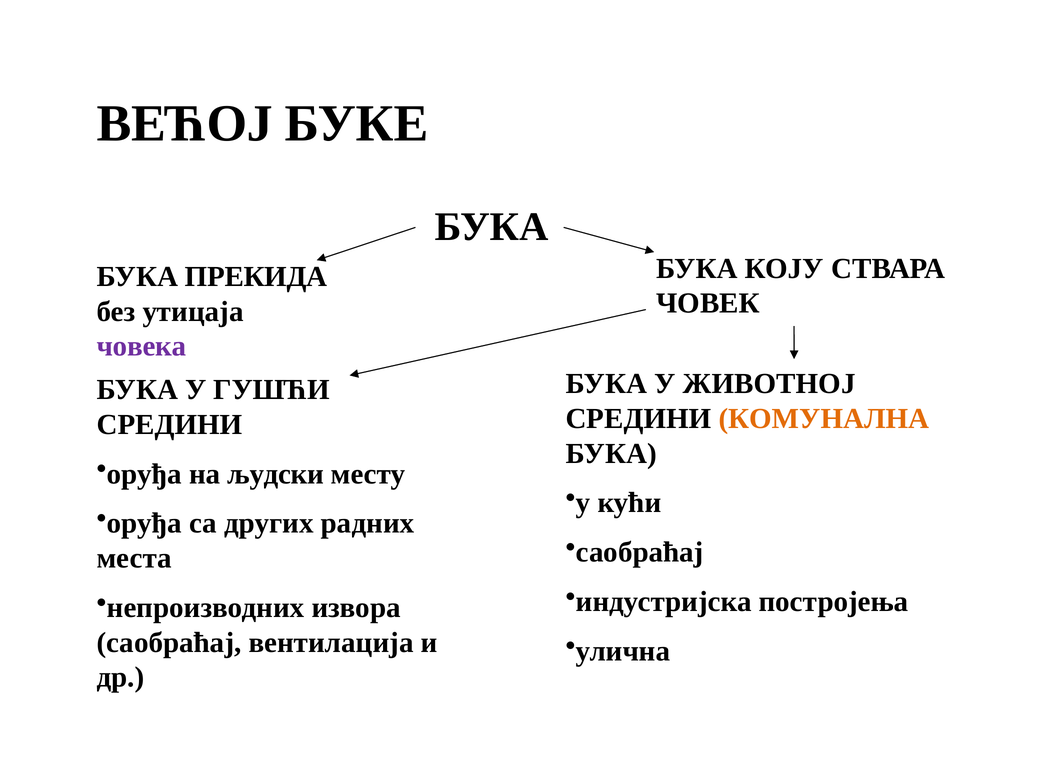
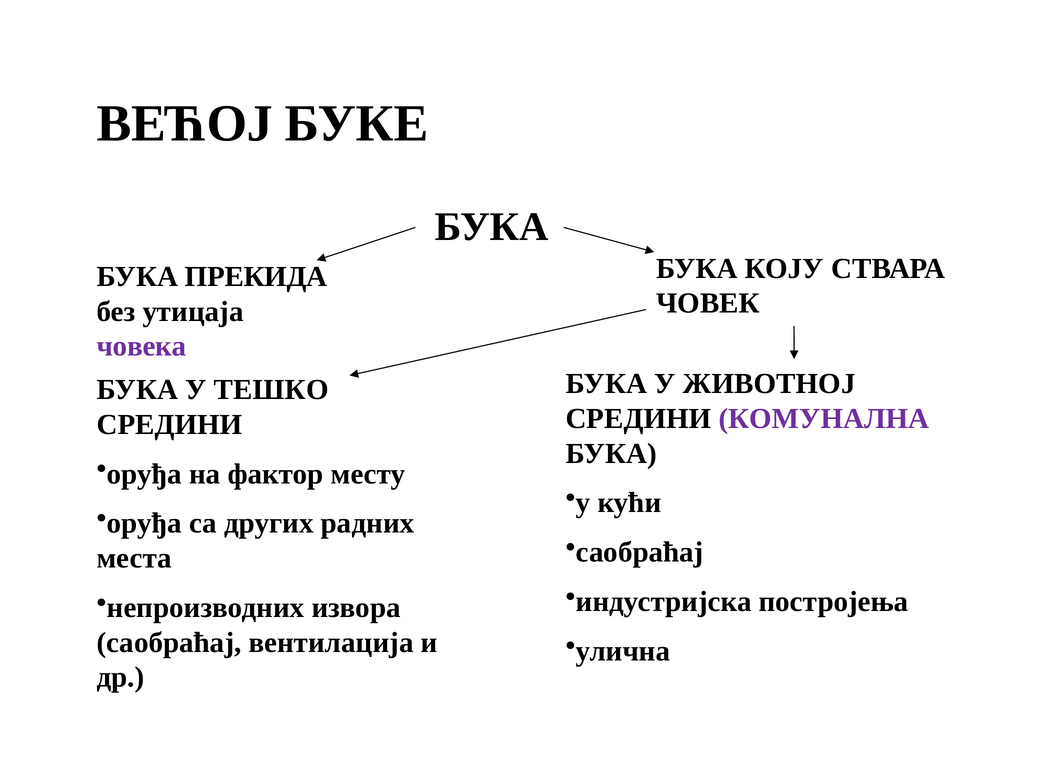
ГУШЋИ: ГУШЋИ -> ТЕШКО (271, 390)
КОМУНАЛНА colour: orange -> purple (824, 418)
људски: људски -> фактор (276, 474)
